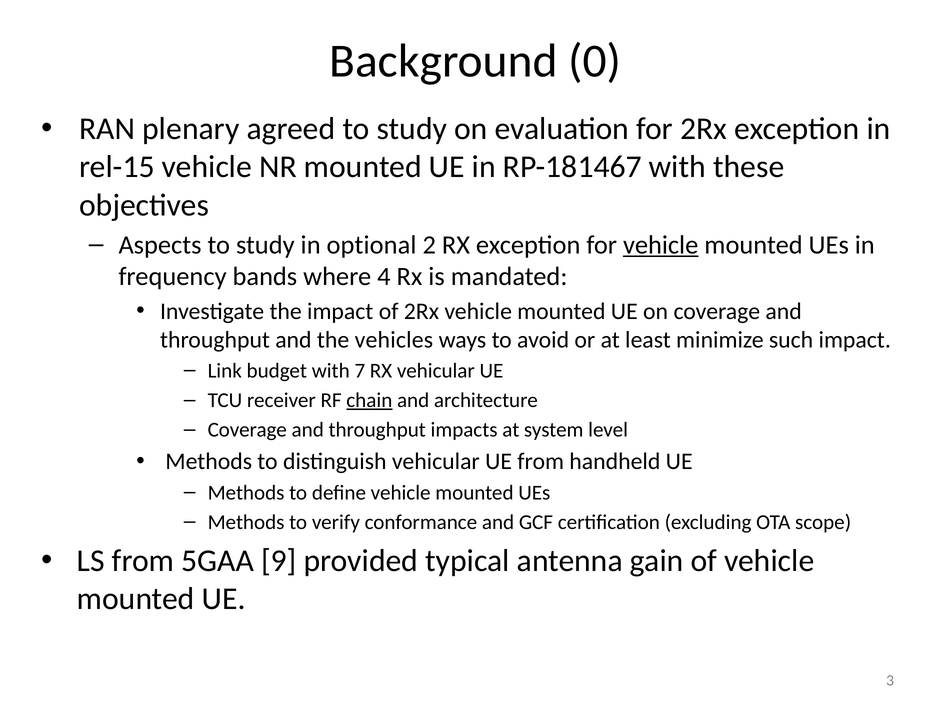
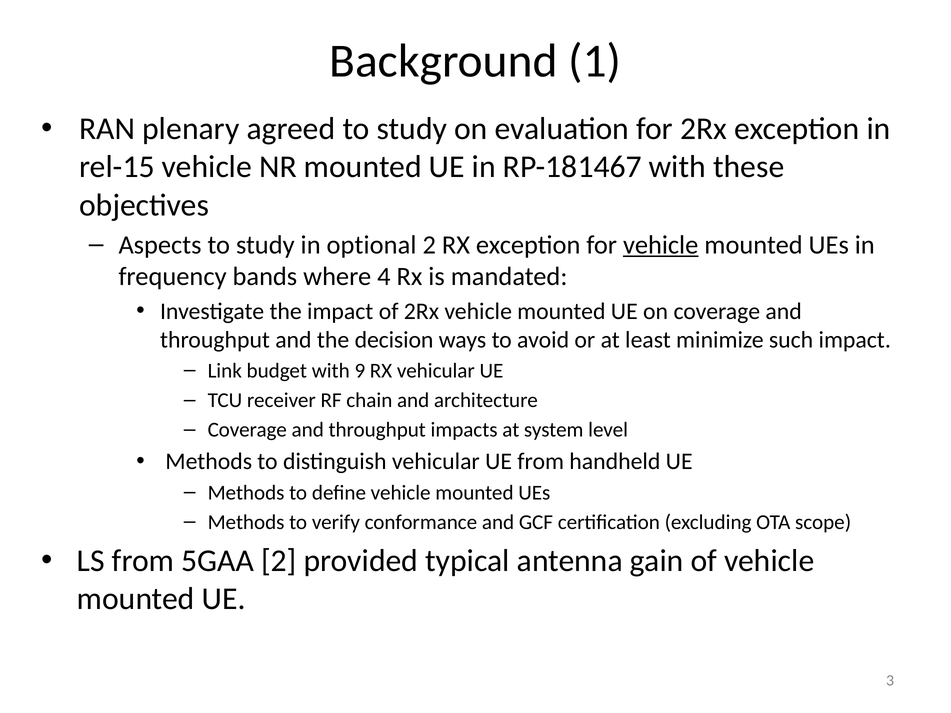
0: 0 -> 1 (595, 61)
vehicles: vehicles -> decision (394, 340)
7: 7 -> 9 (360, 371)
chain underline: present -> none (369, 400)
5GAA 9: 9 -> 2 (279, 561)
